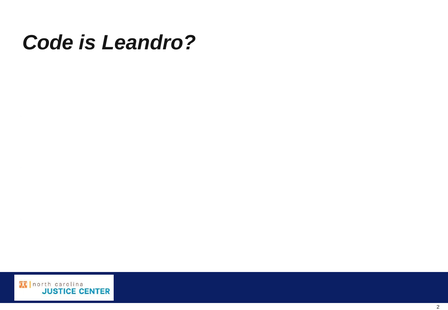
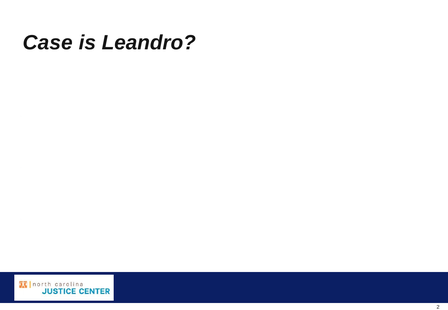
Code: Code -> Case (48, 43)
